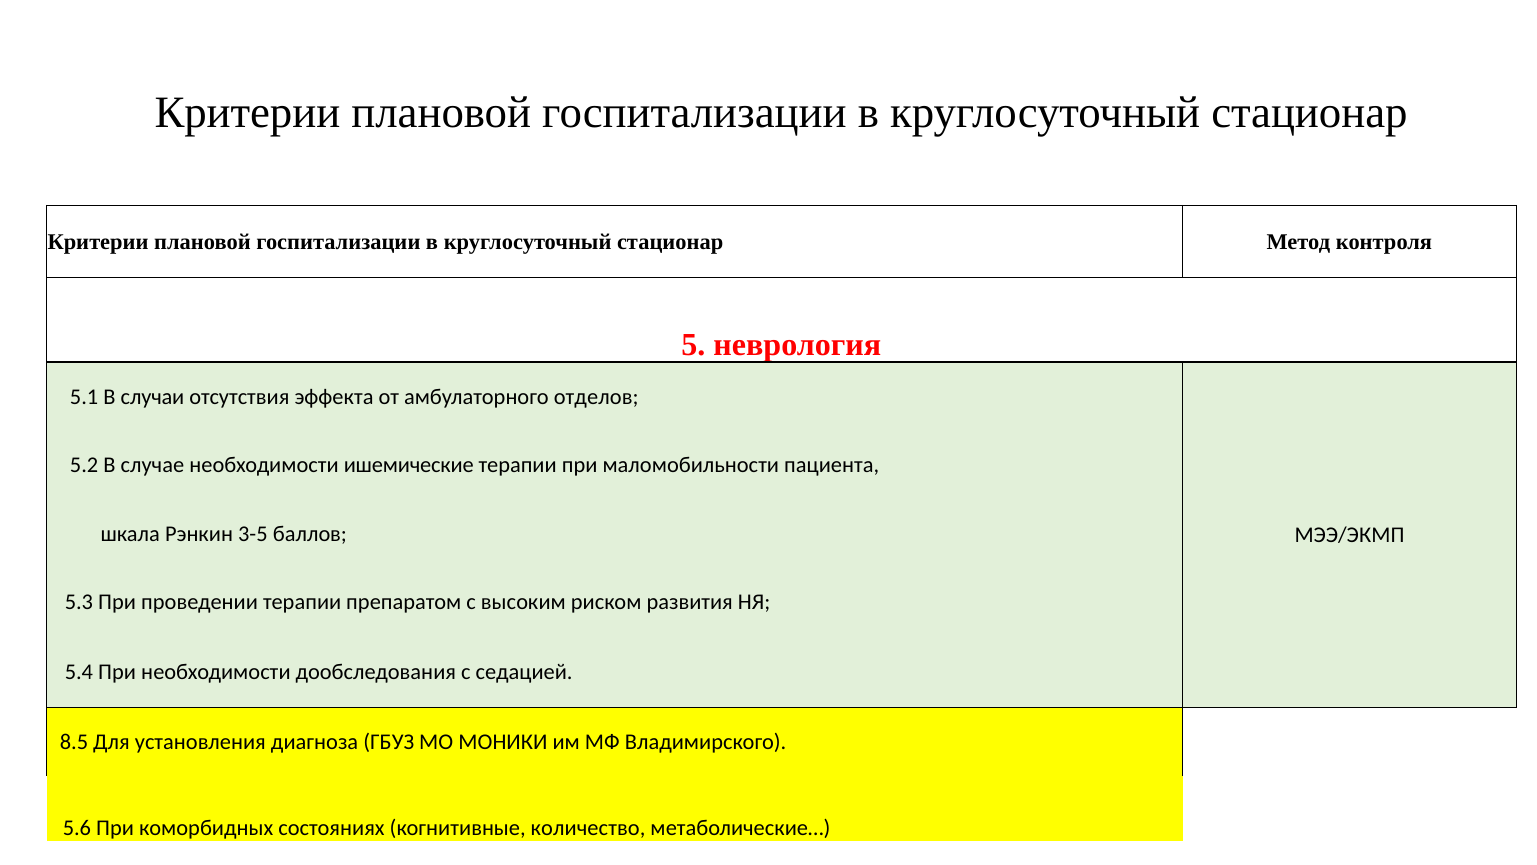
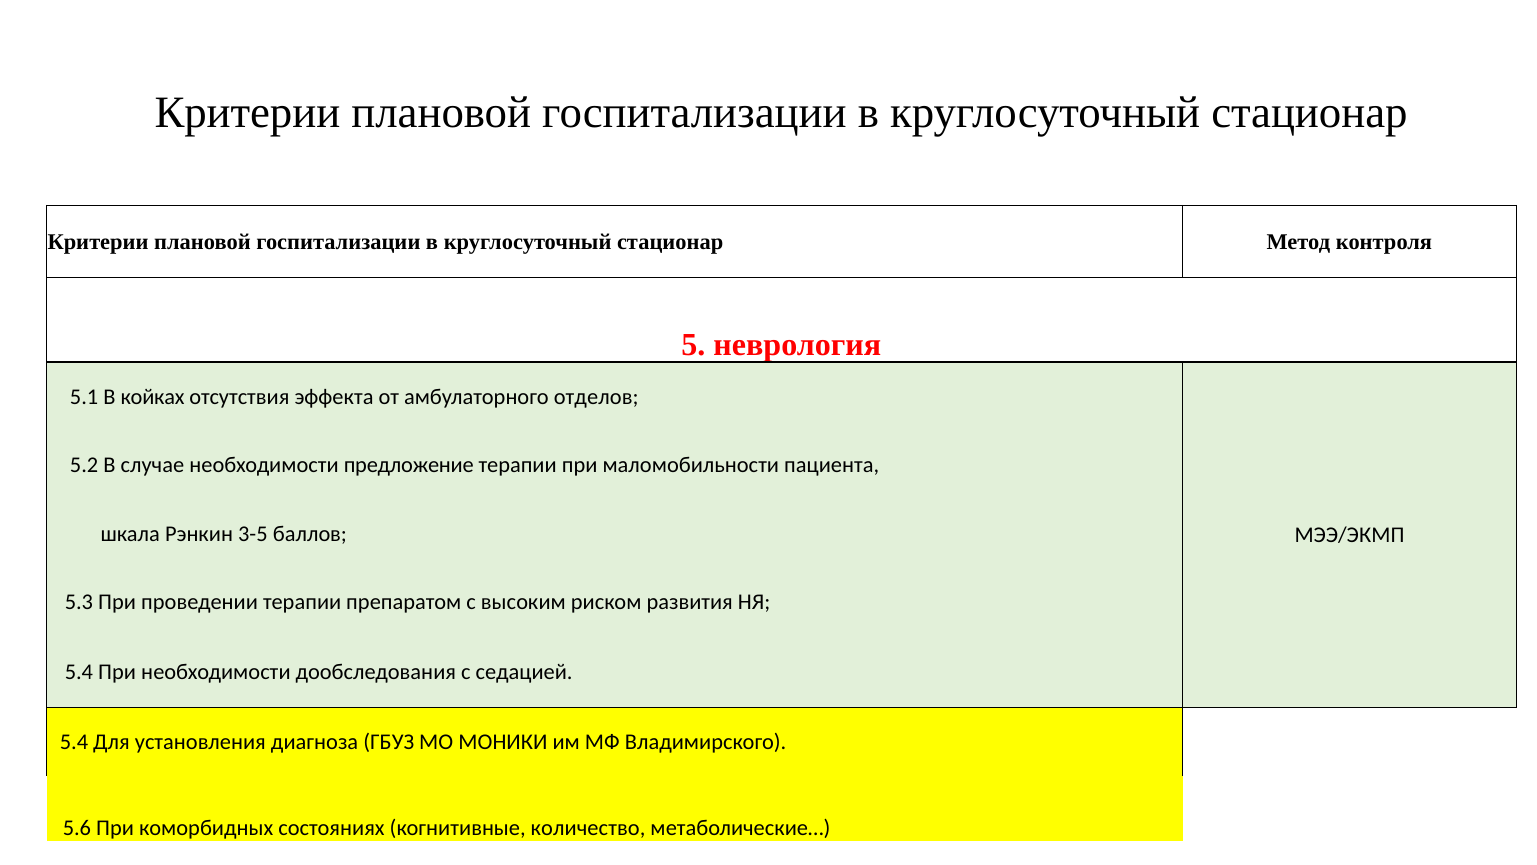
случаи: случаи -> койках (153, 397)
ишемические: ишемические -> предложение (409, 465)
8.5: 8.5 -> 5.4 (74, 742)
